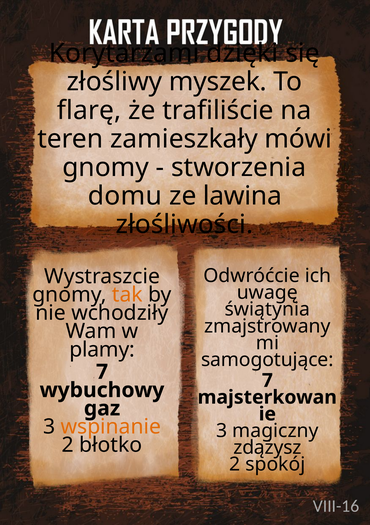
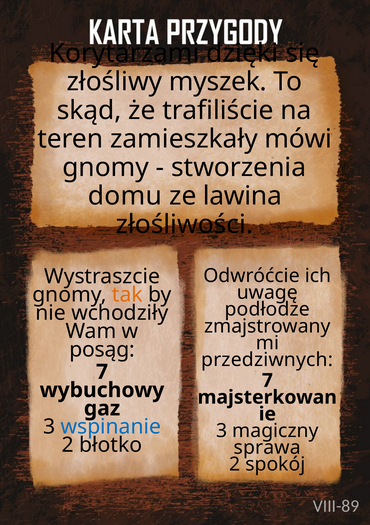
flarę: flarę -> skąd (89, 110)
świątynia: świątynia -> podłodze (267, 310)
plamy: plamy -> posąg (102, 350)
samogotujące: samogotujące -> przedziwnych (267, 360)
wspinanie colour: orange -> blue (111, 427)
zdążysz: zdążysz -> sprawa (267, 448)
VIII-16: VIII-16 -> VIII-89 (336, 507)
